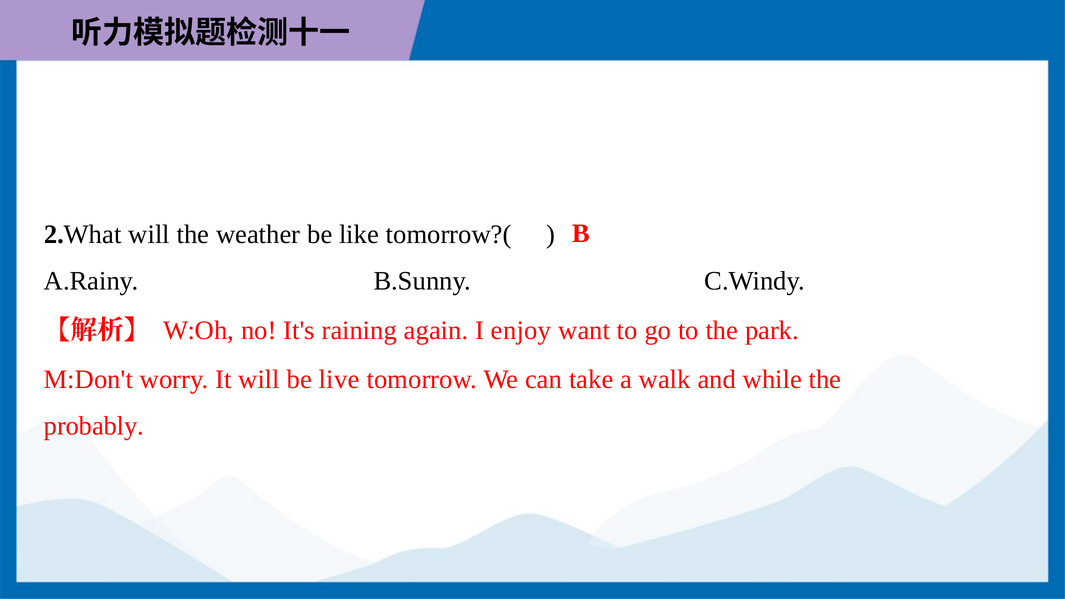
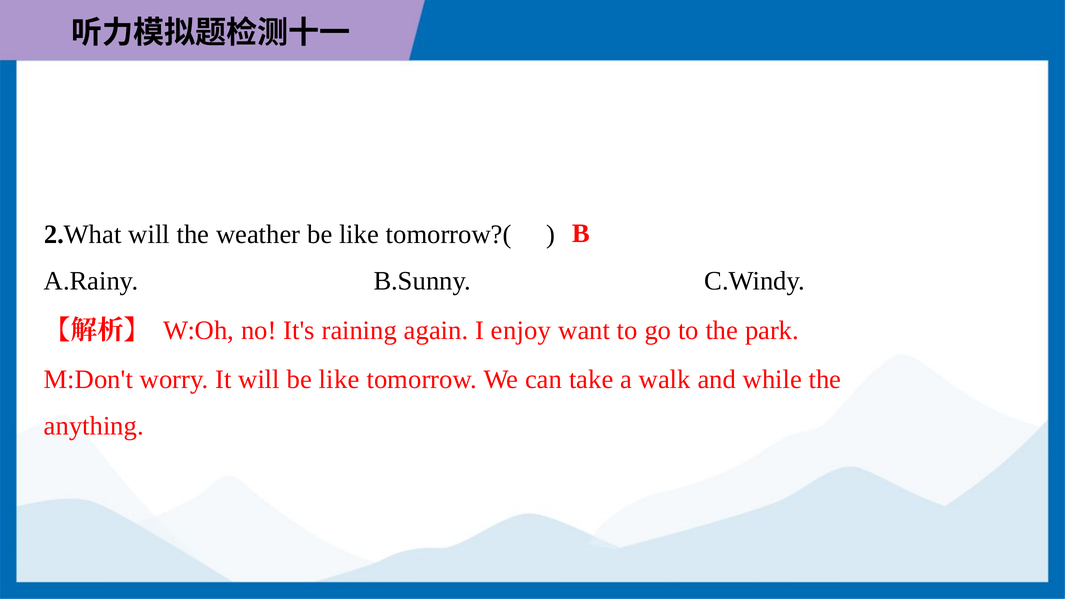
will be live: live -> like (339, 379)
probably: probably -> anything (94, 426)
